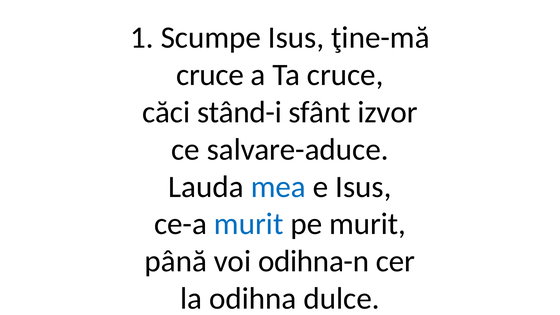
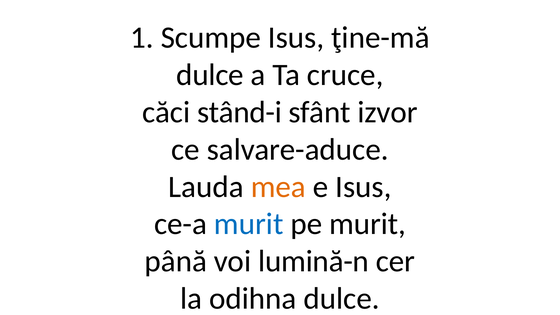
cruce: cruce -> dulce (210, 75)
mea colour: blue -> orange (278, 187)
odihna-n: odihna-n -> lumină-n (314, 261)
